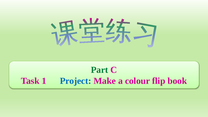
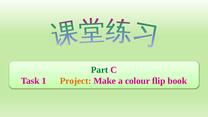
Project colour: blue -> orange (76, 81)
